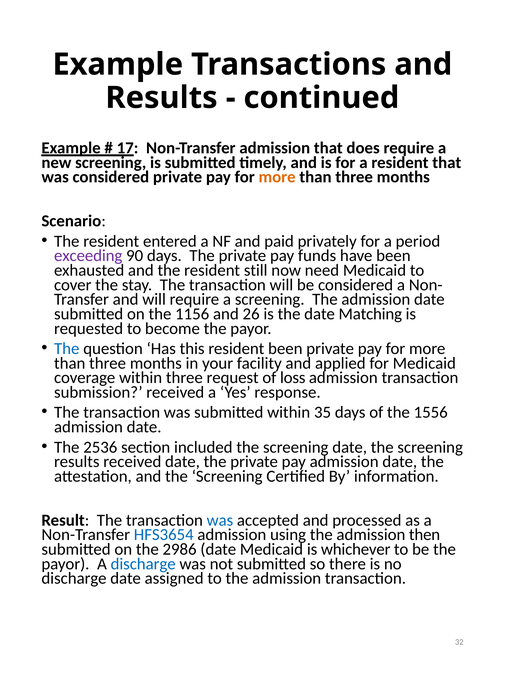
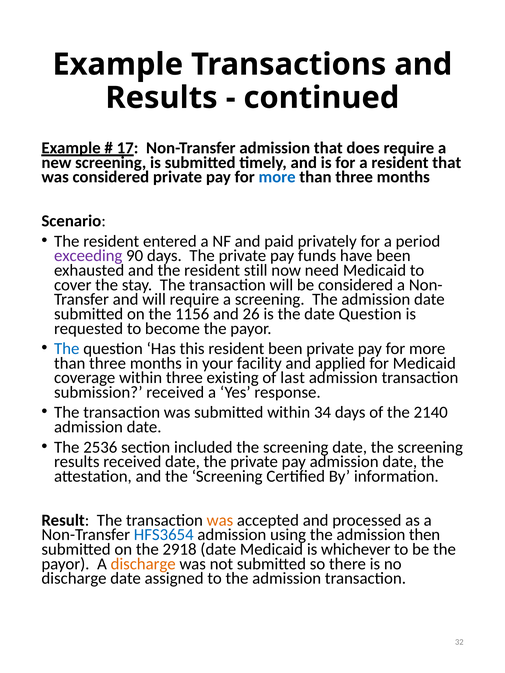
more colour: orange -> blue (277, 177)
date Matching: Matching -> Question (370, 314)
request: request -> existing (233, 378)
loss: loss -> last (293, 378)
35: 35 -> 34 (323, 413)
1556: 1556 -> 2140 (431, 413)
was colour: blue -> orange (220, 520)
2986: 2986 -> 2918 (180, 550)
discharge colour: blue -> orange (143, 564)
